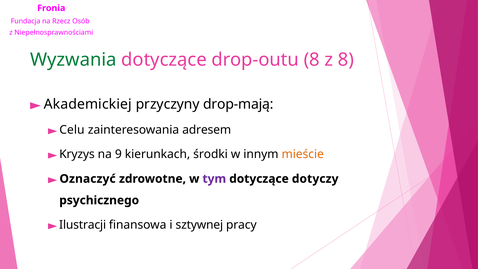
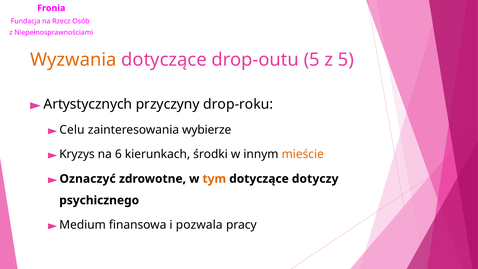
Wyzwania colour: green -> orange (73, 60)
drop-outu 8: 8 -> 5 (312, 60)
z 8: 8 -> 5 (346, 60)
Akademickiej: Akademickiej -> Artystycznych (88, 104)
drop-mają: drop-mają -> drop-roku (238, 104)
adresem: adresem -> wybierze (207, 130)
9: 9 -> 6 (118, 154)
tym colour: purple -> orange (214, 179)
Ilustracji: Ilustracji -> Medium (83, 225)
sztywnej: sztywnej -> pozwala (199, 225)
